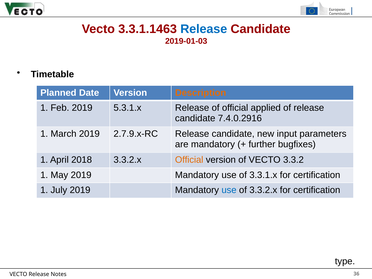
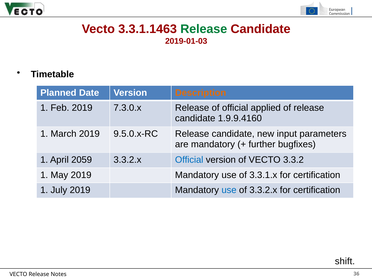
Release colour: blue -> green (204, 29)
5.3.1.x: 5.3.1.x -> 7.3.0.x (127, 108)
7.4.0.2916: 7.4.0.2916 -> 1.9.9.4160 (240, 118)
2.7.9.x-RC: 2.7.9.x-RC -> 9.5.0.x-RC (136, 134)
2018: 2018 -> 2059 (82, 160)
Official colour: orange -> blue (189, 160)
type: type -> shift (345, 261)
